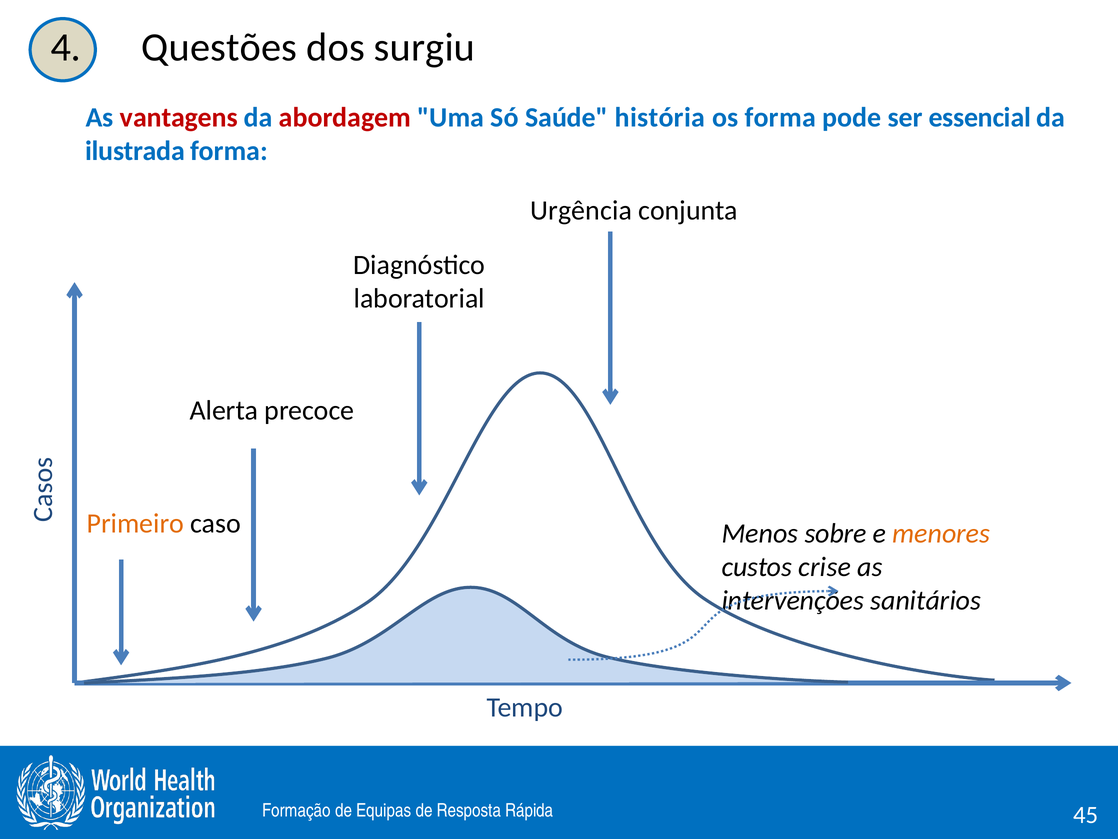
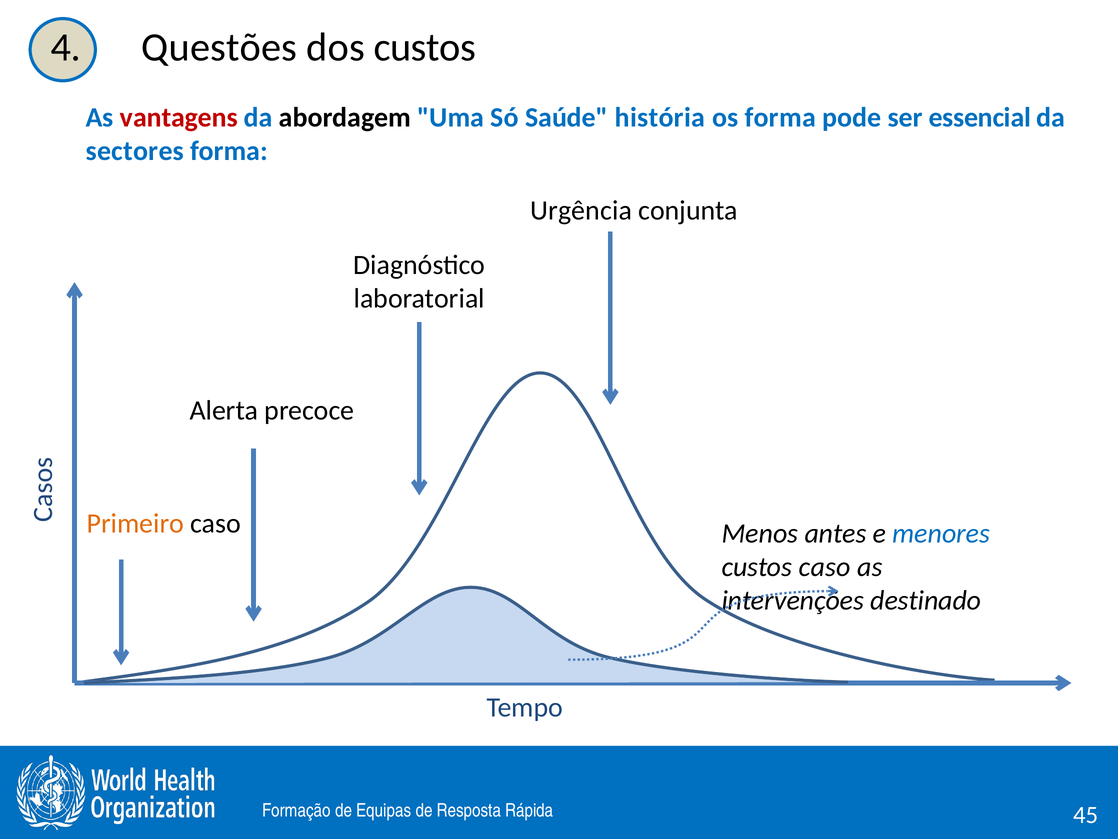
dos surgiu: surgiu -> custos (425, 47)
abordagem colour: red -> black (345, 117)
ilustrada: ilustrada -> sectores (135, 151)
sobre: sobre -> antes (836, 533)
menores colour: orange -> blue (941, 533)
custos crise: crise -> caso (825, 567)
sanitários: sanitários -> destinado (926, 600)
